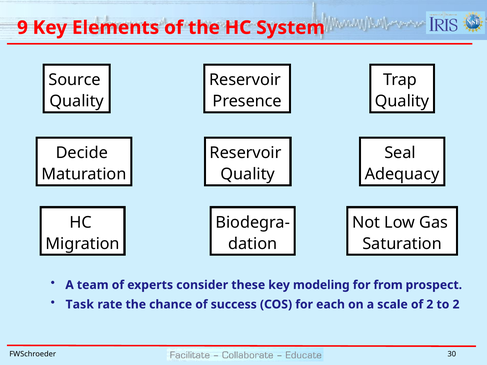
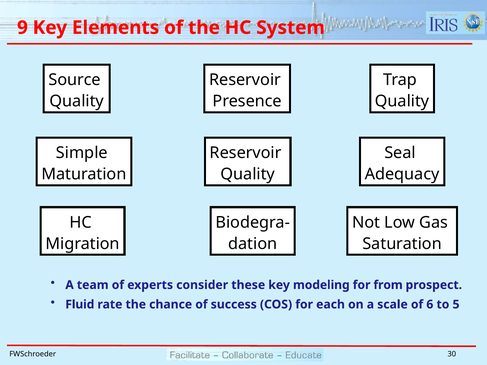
Decide: Decide -> Simple (82, 153)
Task: Task -> Fluid (80, 305)
of 2: 2 -> 6 (430, 305)
to 2: 2 -> 5 (456, 305)
